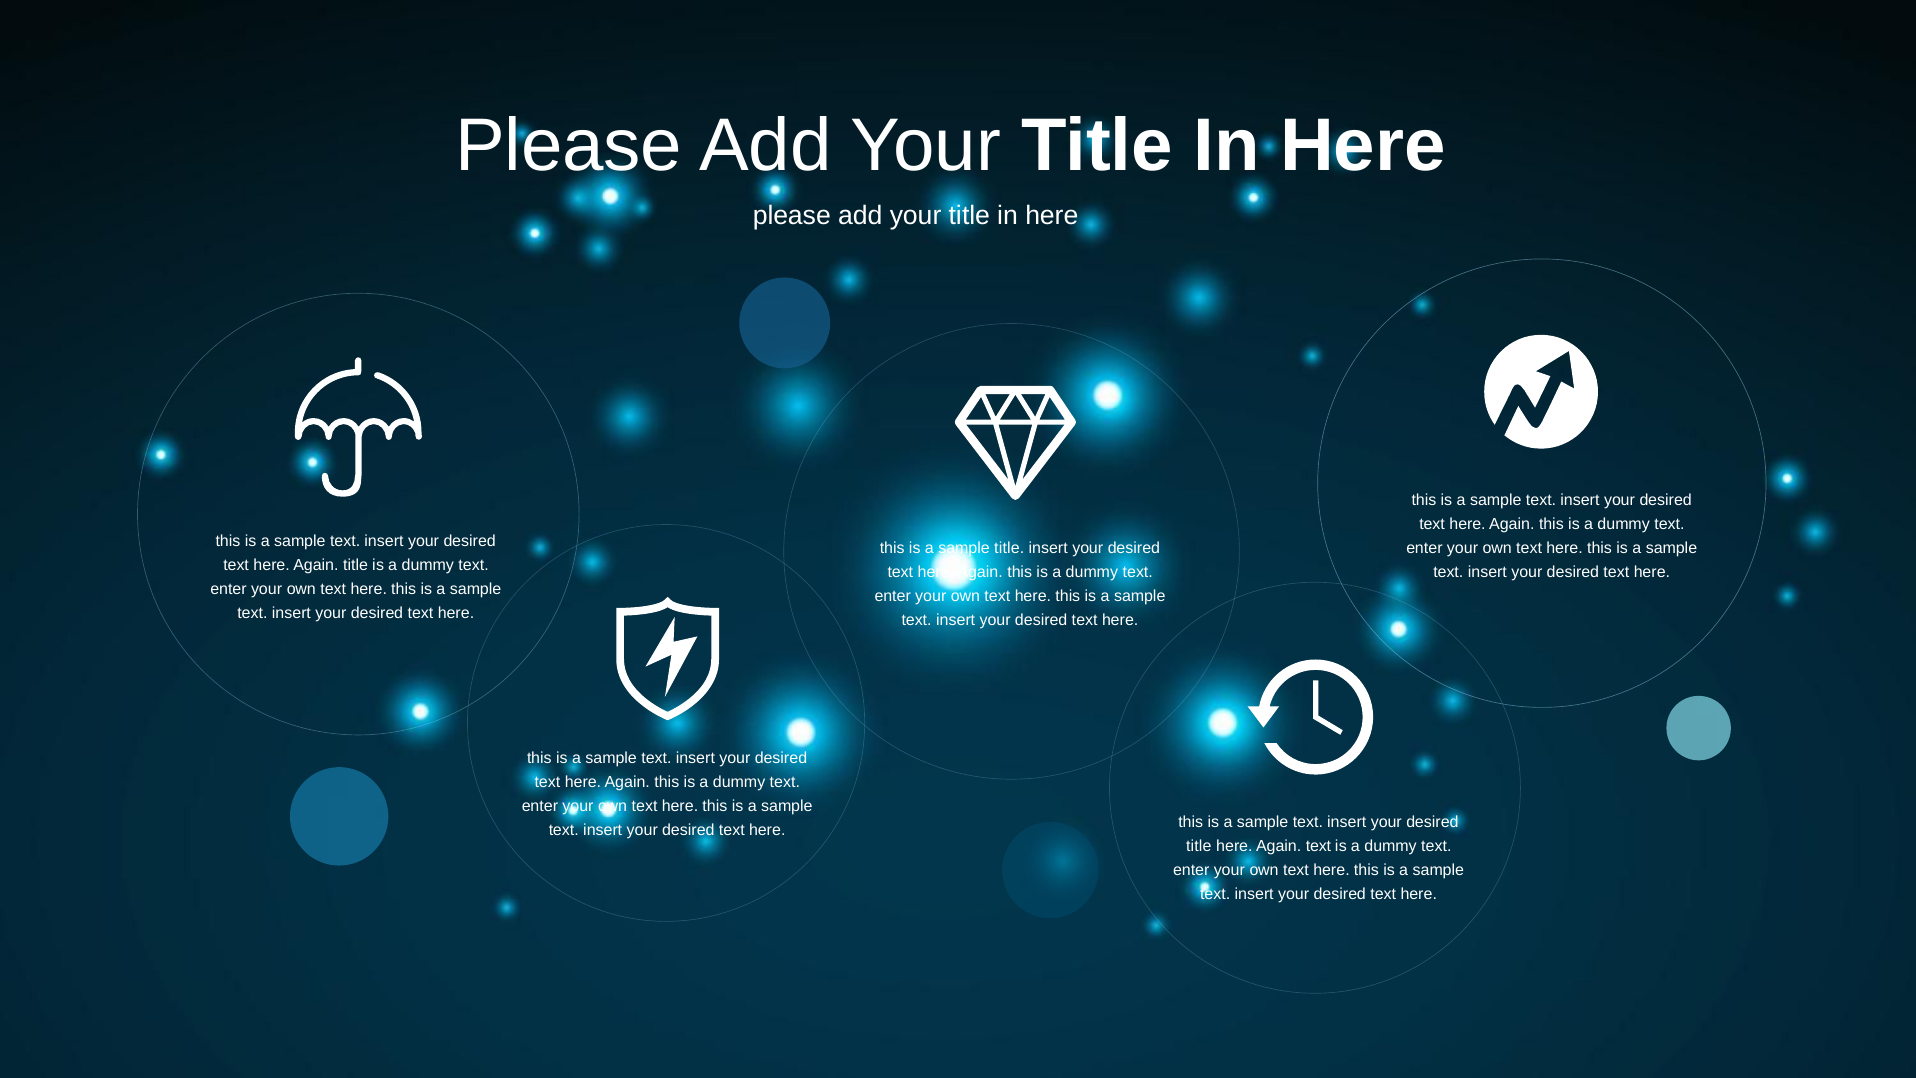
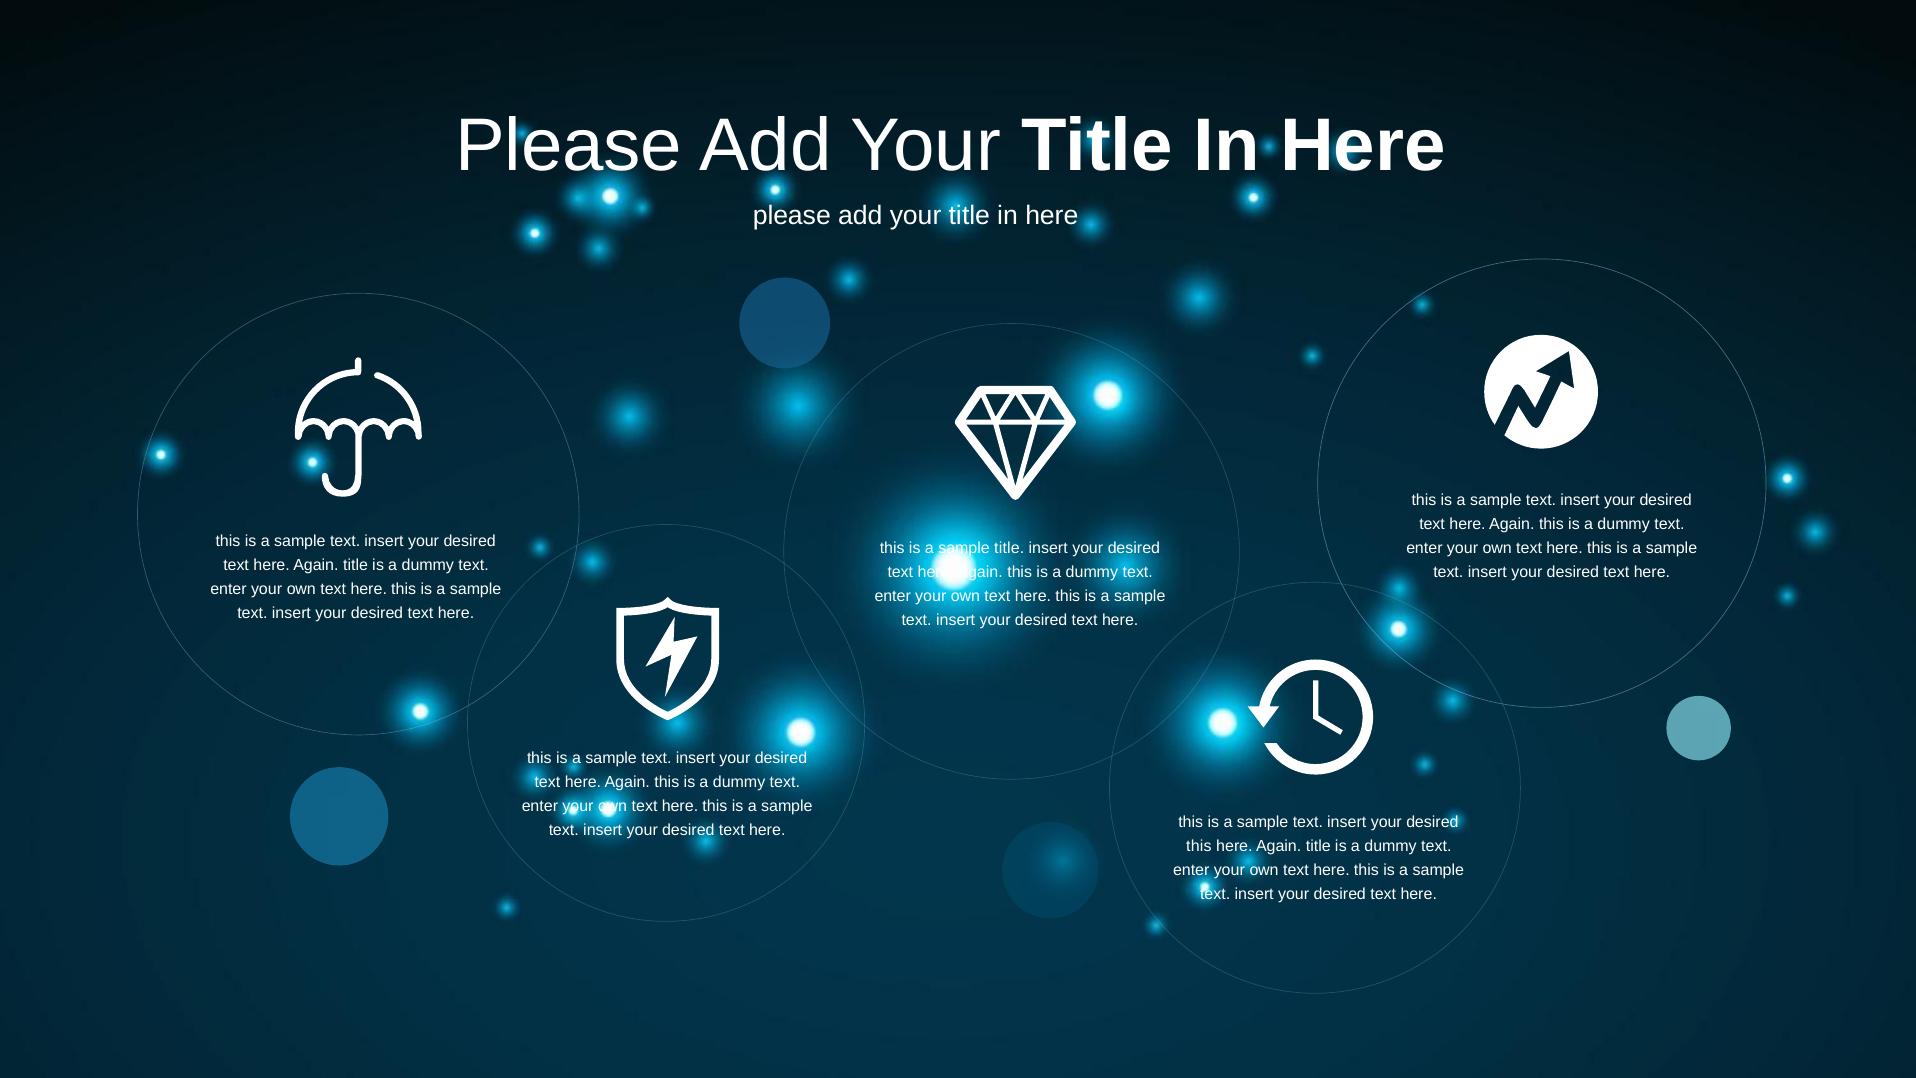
title: title -> this (1199, 846)
text: text -> title (1318, 846)
